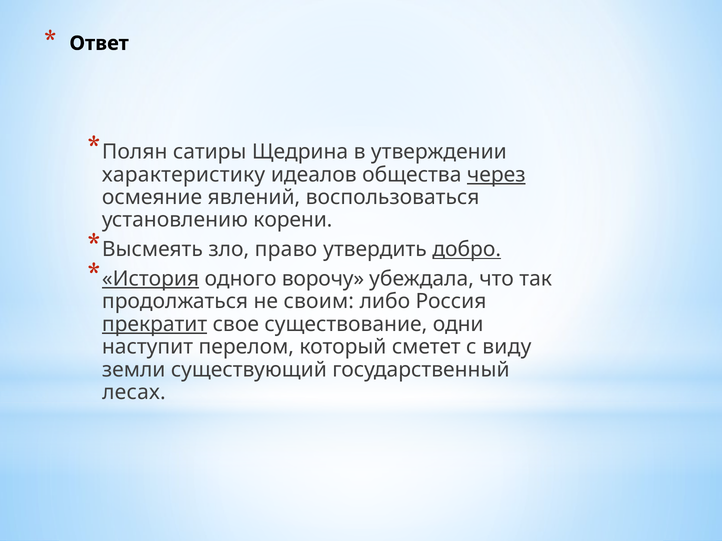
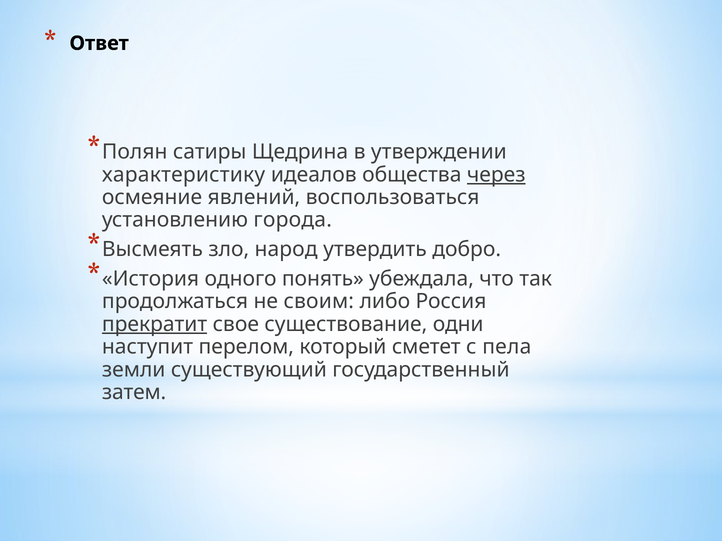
корени: корени -> города (293, 220)
право: право -> народ (286, 250)
добро underline: present -> none (467, 250)
История underline: present -> none (151, 279)
ворочу: ворочу -> понять (323, 279)
виду: виду -> пела (507, 347)
лесах: лесах -> затем (134, 393)
